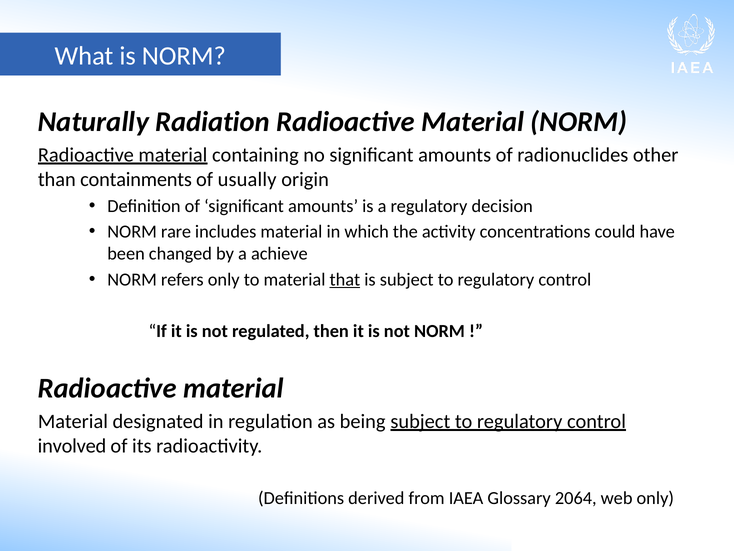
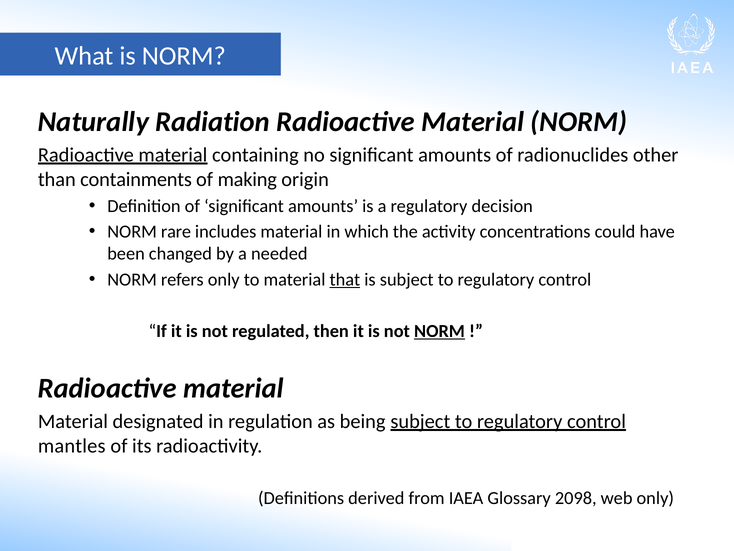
usually: usually -> making (247, 179)
achieve: achieve -> needed (279, 254)
NORM underline: none -> present (439, 331)
involved: involved -> mantles (72, 445)
2064: 2064 -> 2098 (576, 498)
